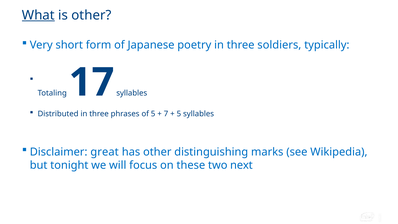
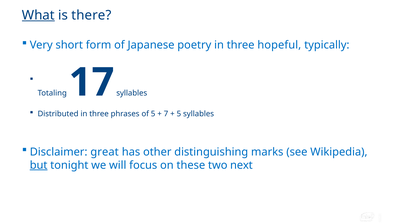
is other: other -> there (91, 15)
soldiers: soldiers -> hopeful (279, 45)
but underline: none -> present (39, 165)
